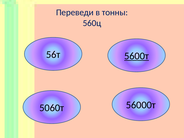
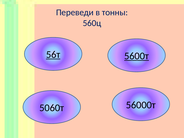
56т underline: none -> present (53, 55)
